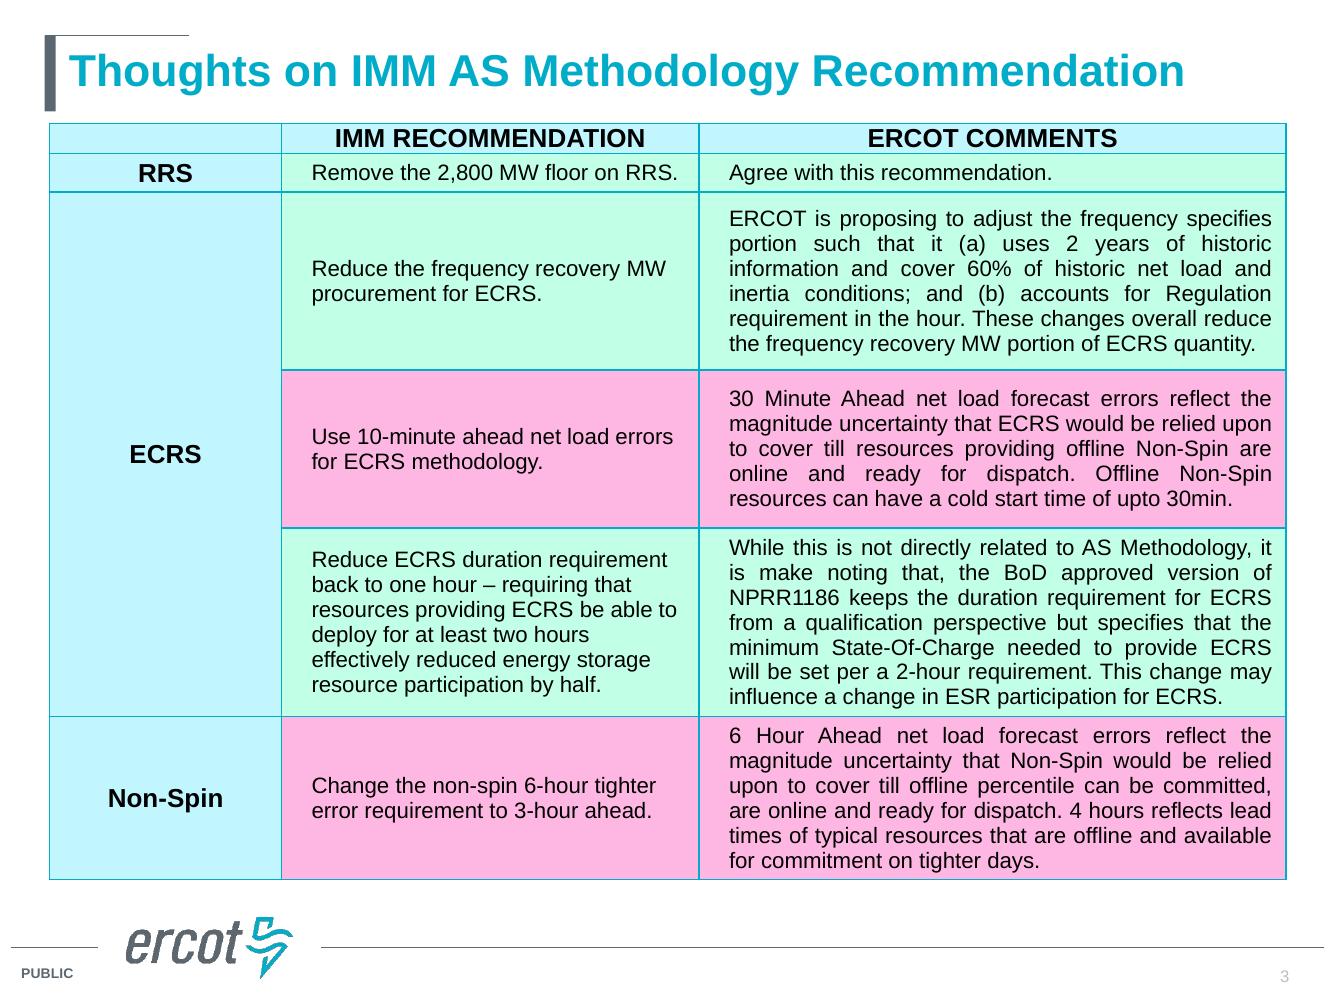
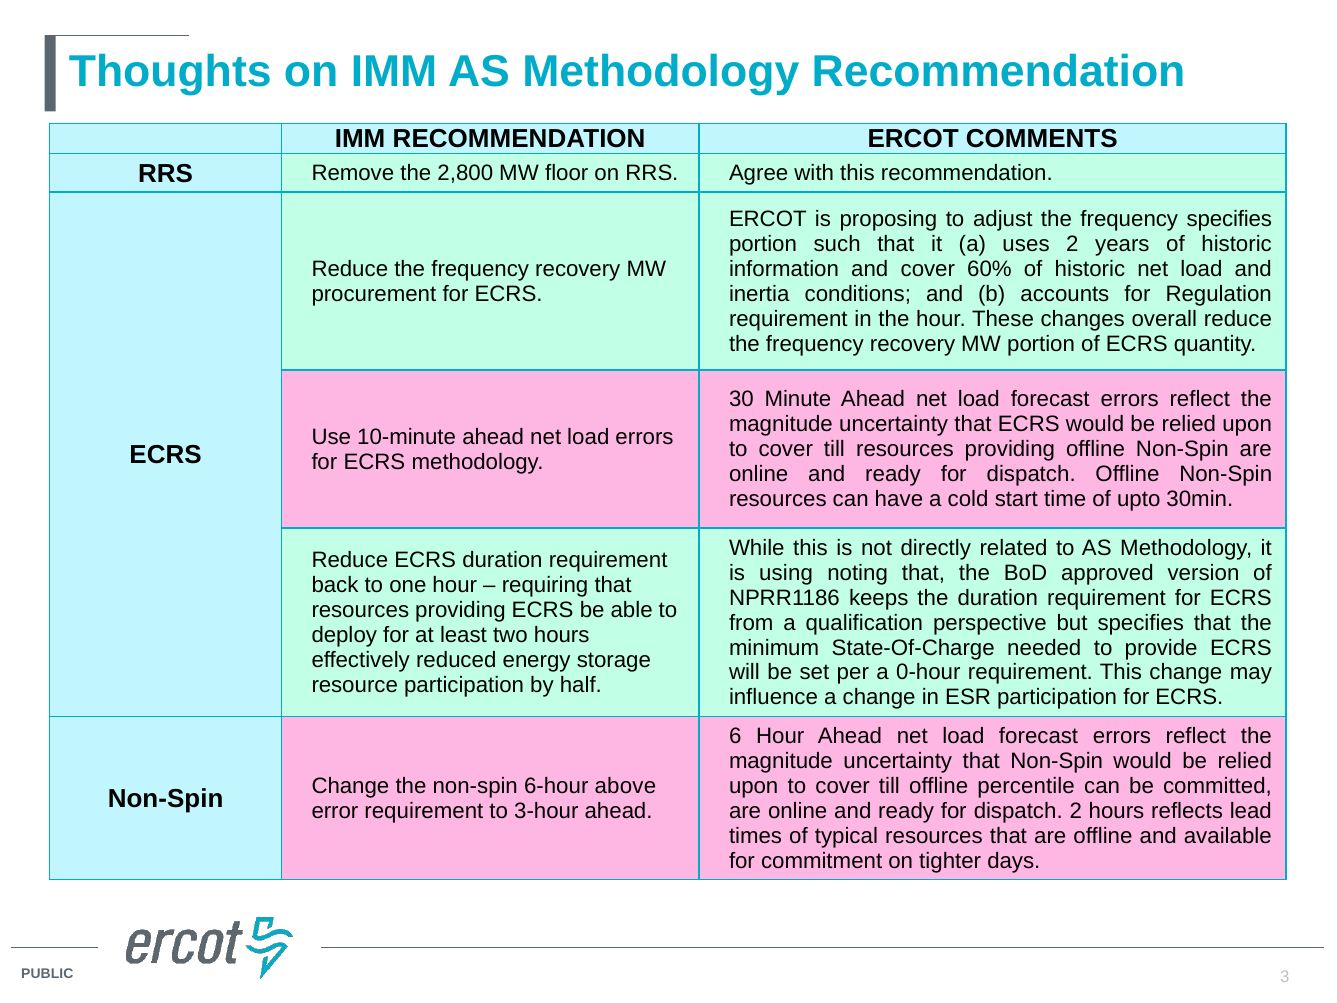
make: make -> using (786, 573)
2-hour: 2-hour -> 0-hour (928, 672)
6-hour tighter: tighter -> above (625, 786)
dispatch 4: 4 -> 2 (1076, 811)
